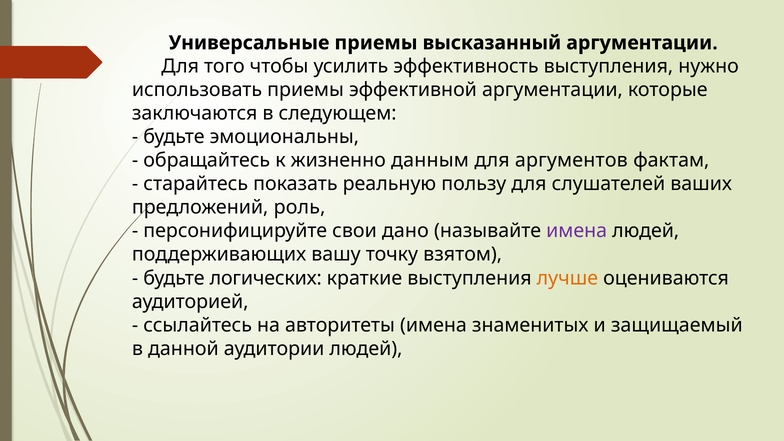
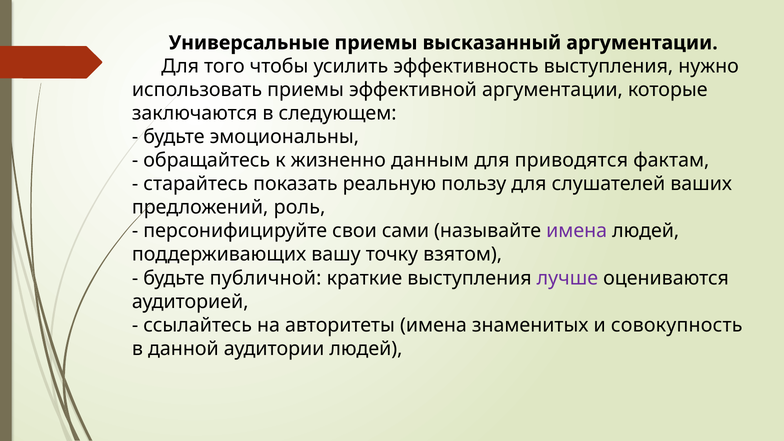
аргументов: аргументов -> приводятся (571, 160)
дано: дано -> сами (406, 231)
логических: логических -> публичной (266, 278)
лучше colour: orange -> purple (567, 278)
защищаемый: защищаемый -> совокупность (677, 325)
